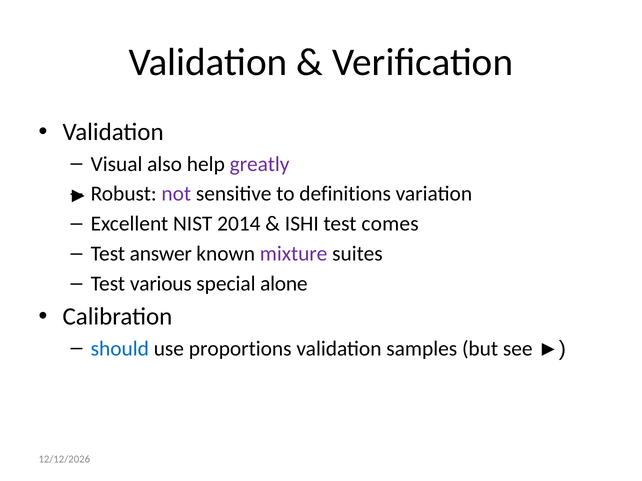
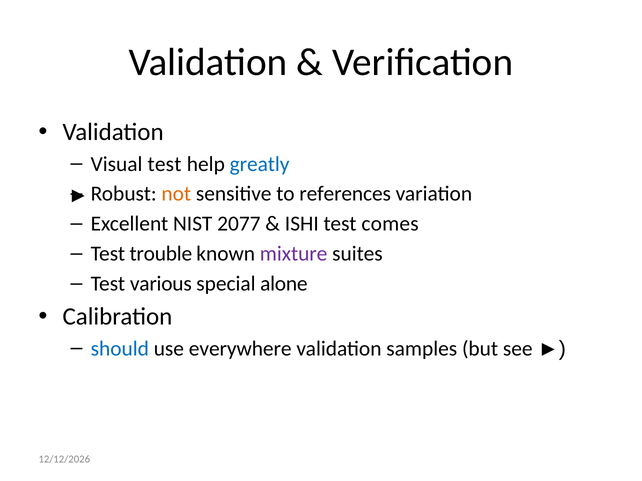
Visual also: also -> test (165, 164)
greatly colour: purple -> blue (260, 164)
not colour: purple -> orange (176, 194)
definitions: definitions -> references (345, 194)
2014: 2014 -> 2077 (239, 224)
answer: answer -> trouble (161, 254)
proportions: proportions -> everywhere (240, 349)
